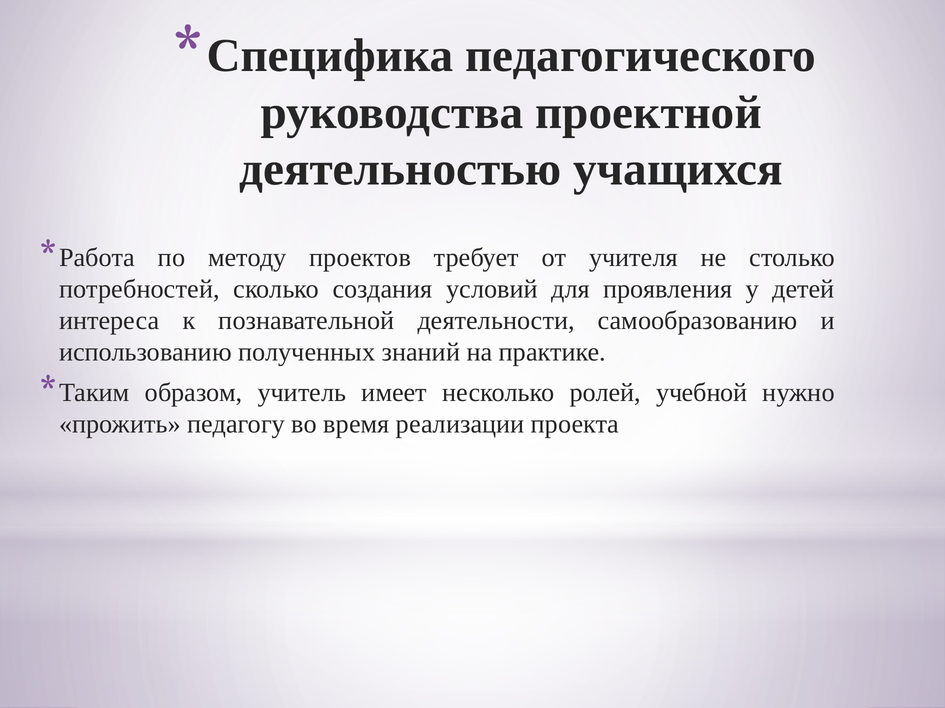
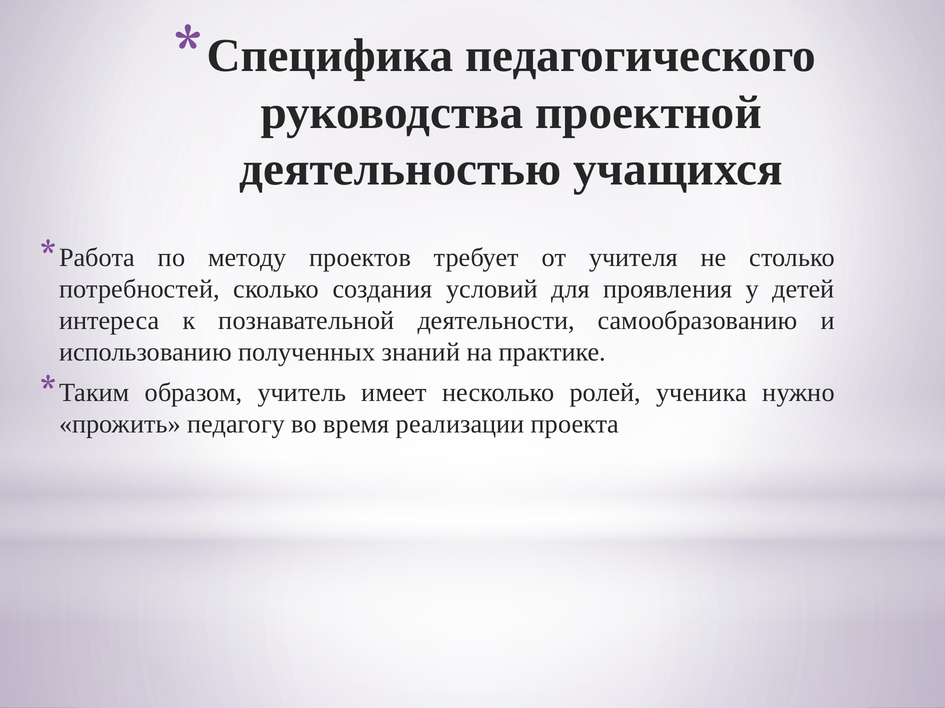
учебной: учебной -> ученика (702, 393)
